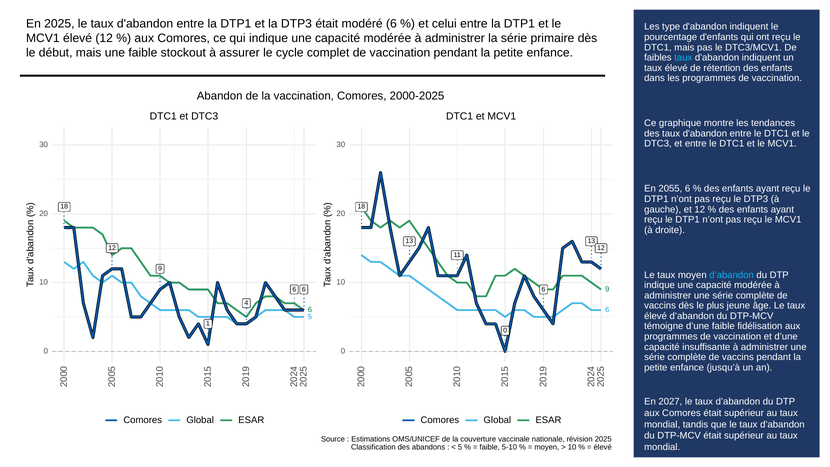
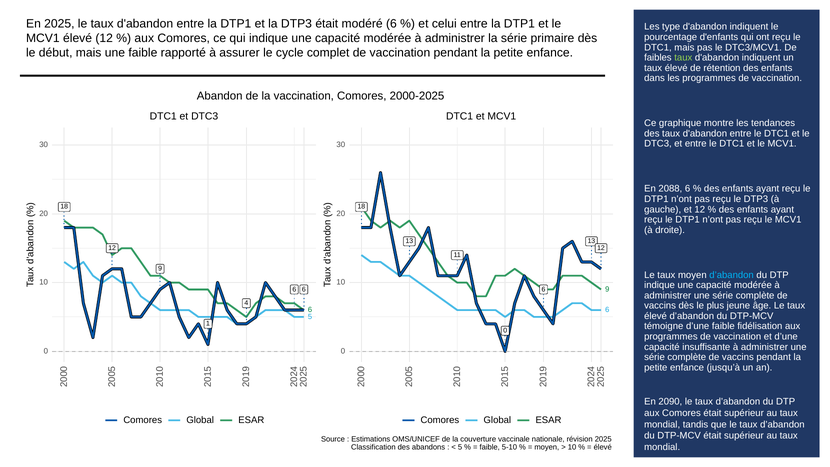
stockout: stockout -> rapporté (183, 53)
taux colour: light blue -> light green (683, 58)
2055: 2055 -> 2088 (670, 189)
2027: 2027 -> 2090 (670, 401)
